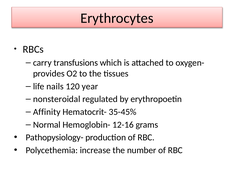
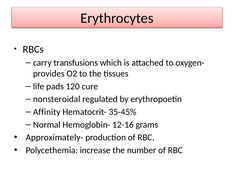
nails: nails -> pads (55, 86)
year: year -> cure (90, 86)
Pathopysiology-: Pathopysiology- -> Approximately- (55, 137)
